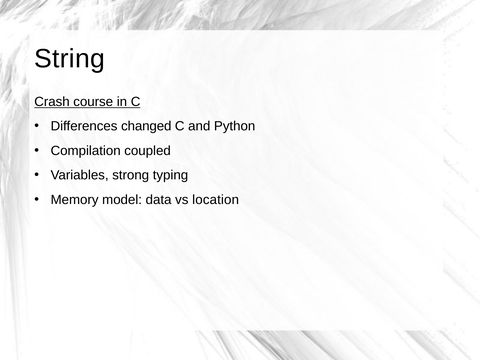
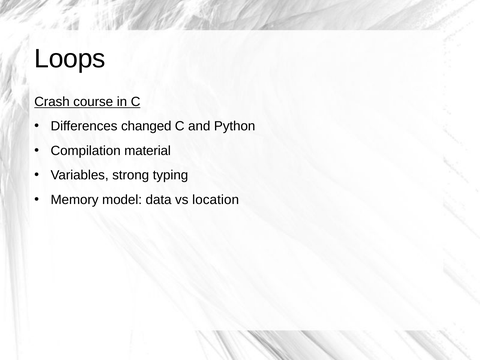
String: String -> Loops (70, 59)
coupled: coupled -> material (148, 151)
